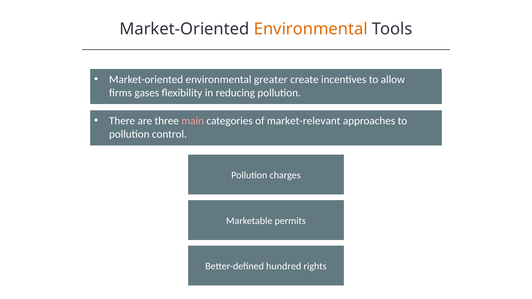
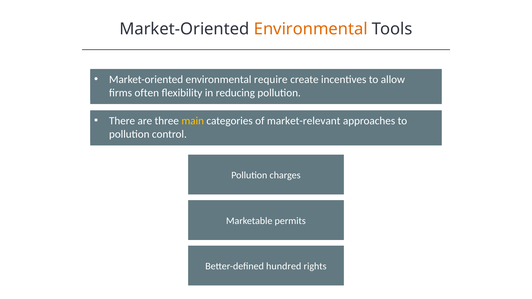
greater: greater -> require (271, 80)
gases: gases -> often (147, 93)
main colour: pink -> yellow (193, 121)
